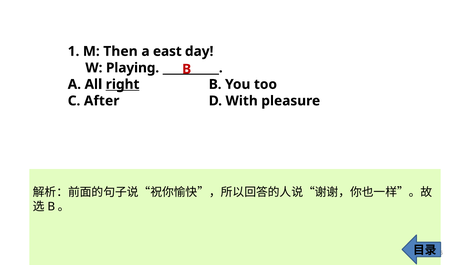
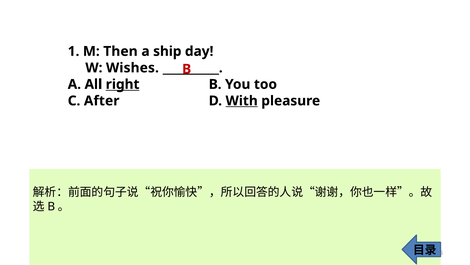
east: east -> ship (167, 51)
Playing: Playing -> Wishes (132, 68)
With underline: none -> present (242, 101)
